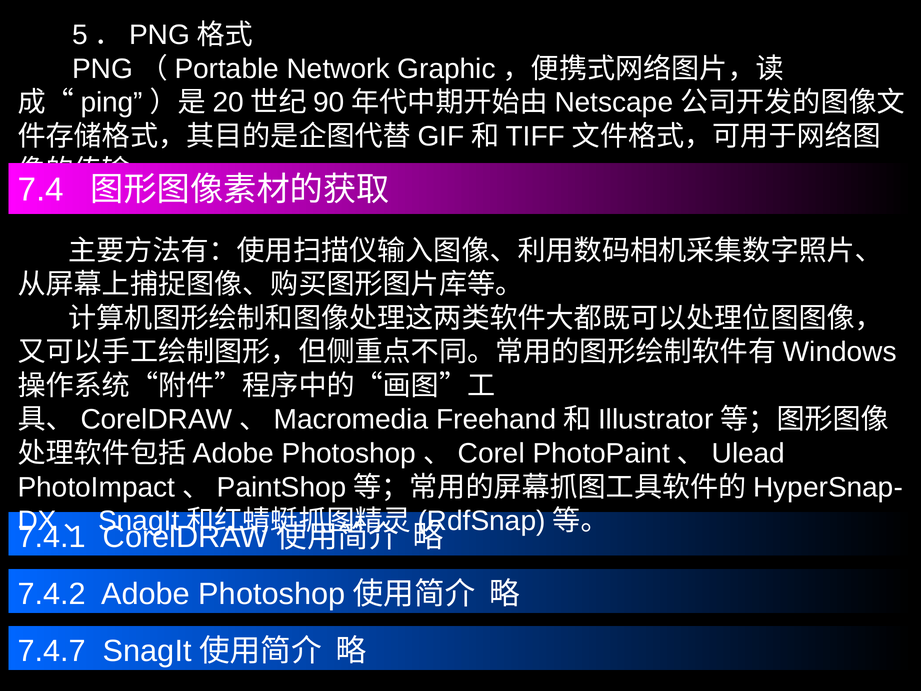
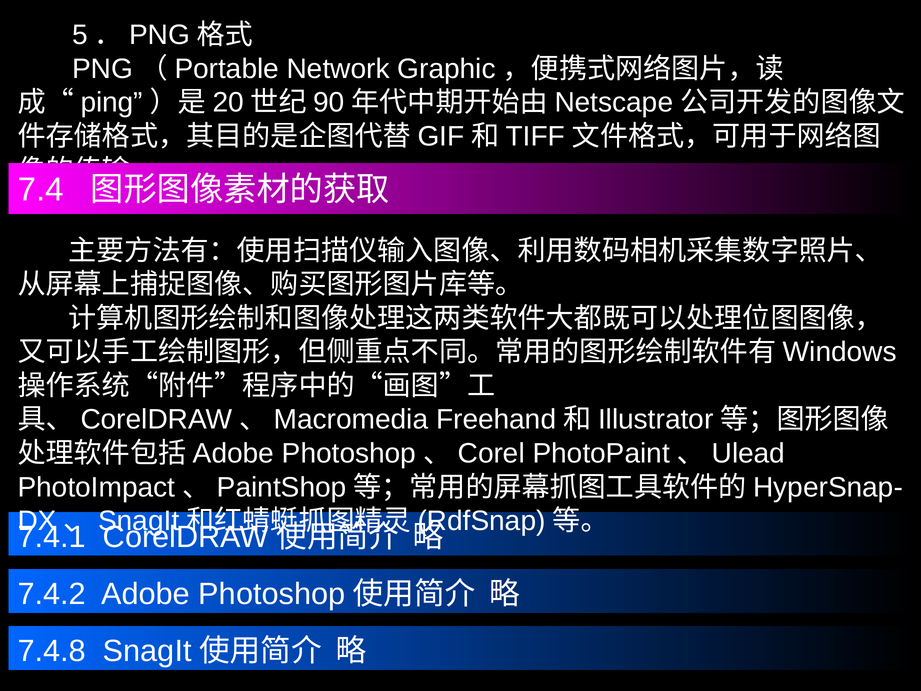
7.4.7: 7.4.7 -> 7.4.8 (52, 651)
